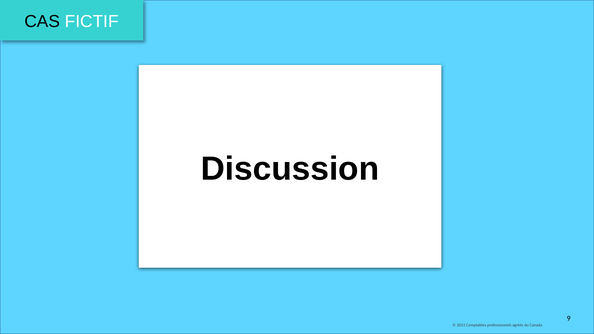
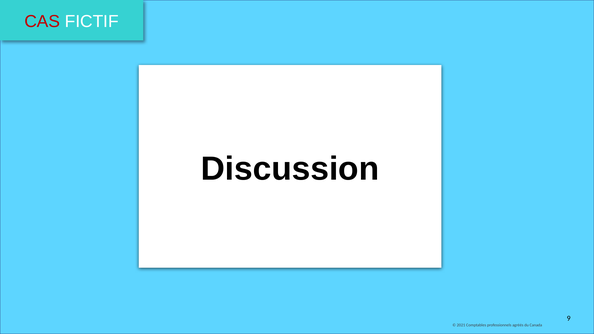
CAS colour: black -> red (42, 21)
